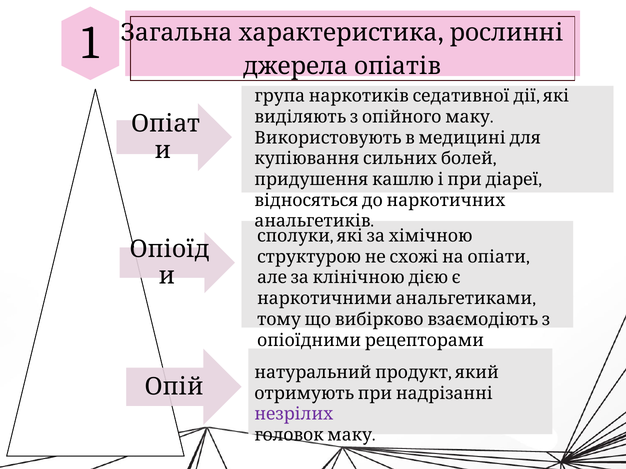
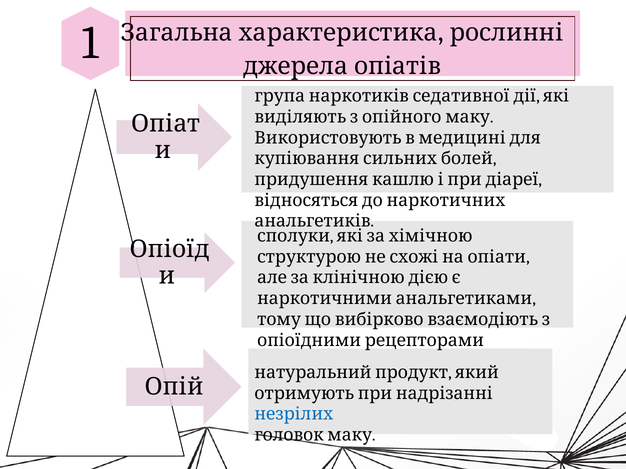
незрілих colour: purple -> blue (294, 415)
